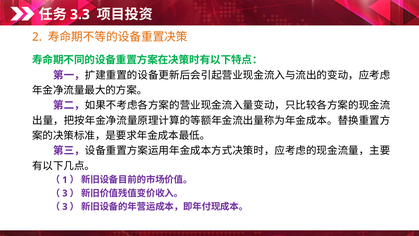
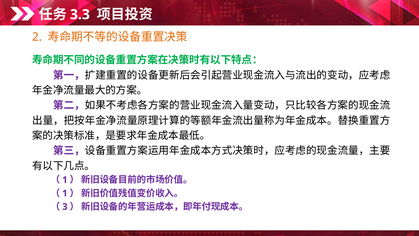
3: 3 -> 1 (65, 193)
